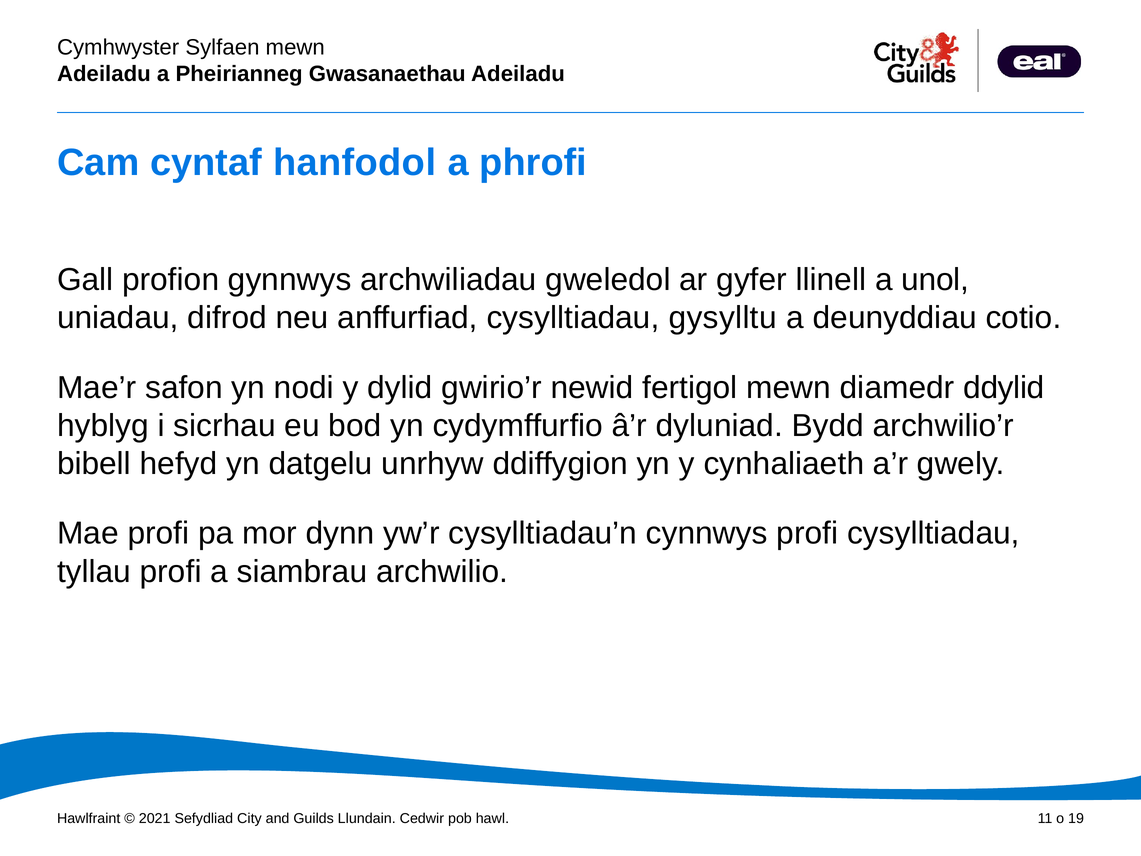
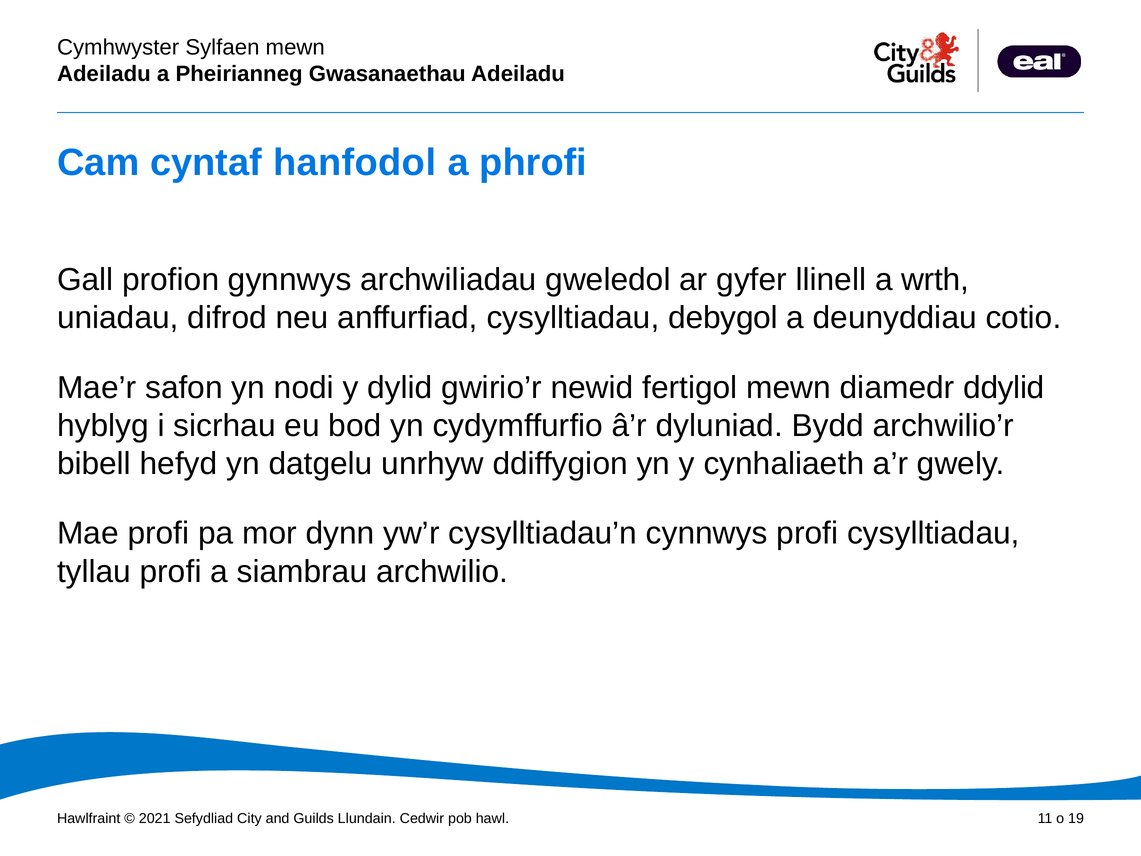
unol: unol -> wrth (935, 280)
gysylltu: gysylltu -> debygol (723, 318)
